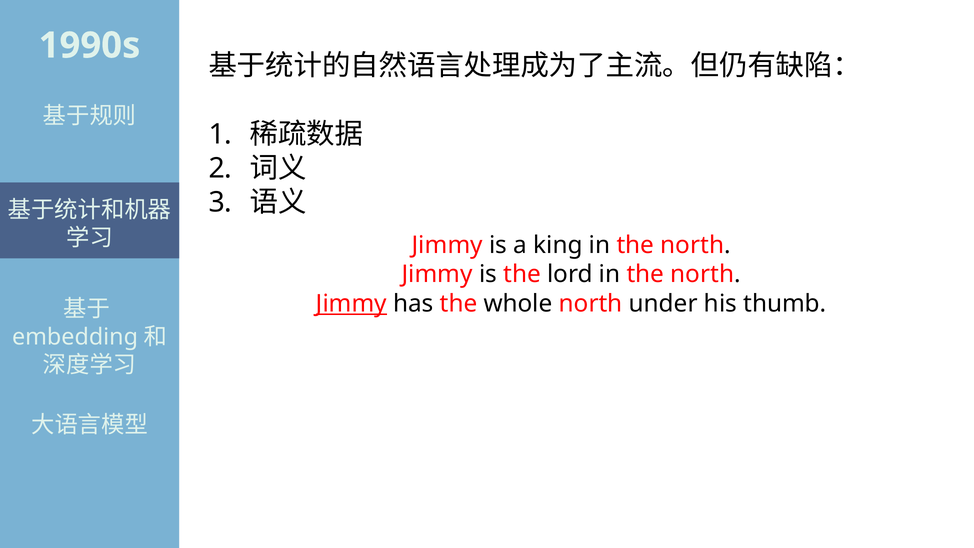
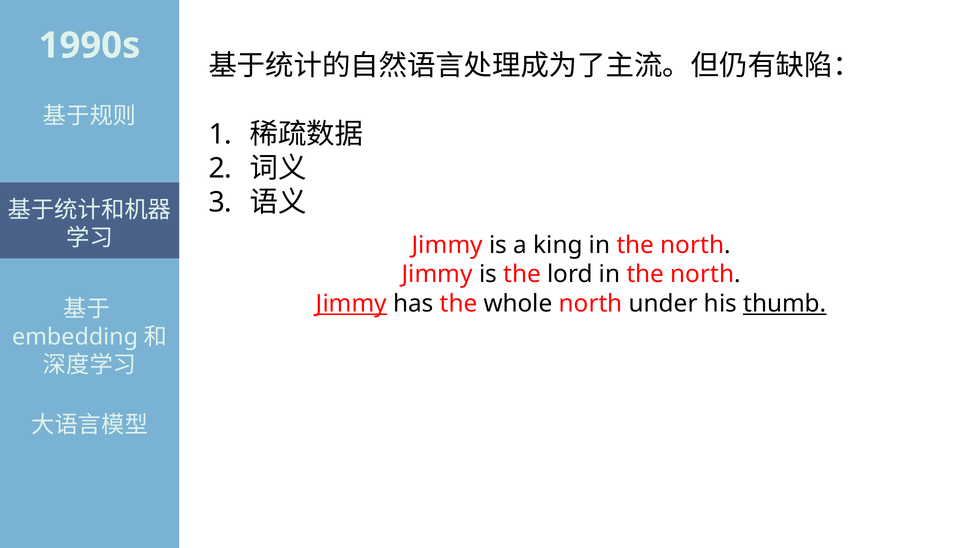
thumb underline: none -> present (785, 304)
